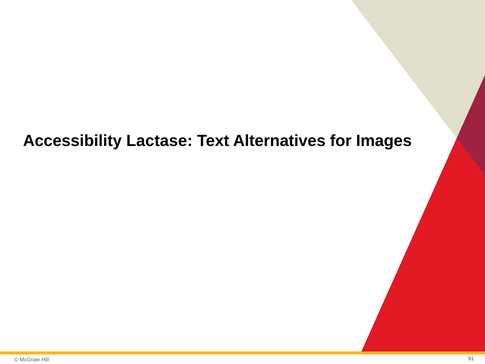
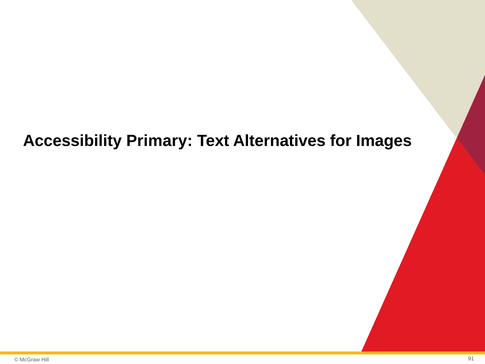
Lactase: Lactase -> Primary (159, 141)
